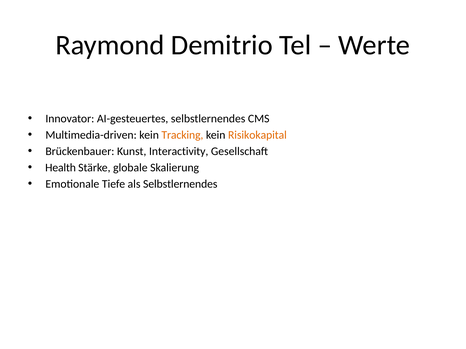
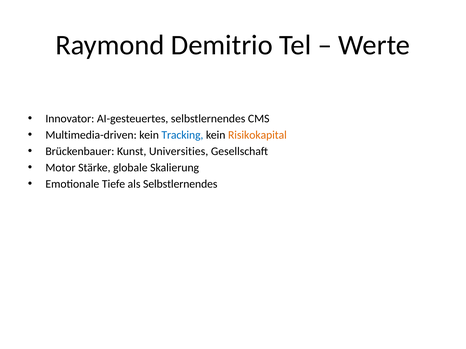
Tracking colour: orange -> blue (182, 135)
Interactivity: Interactivity -> Universities (179, 151)
Health: Health -> Motor (61, 168)
